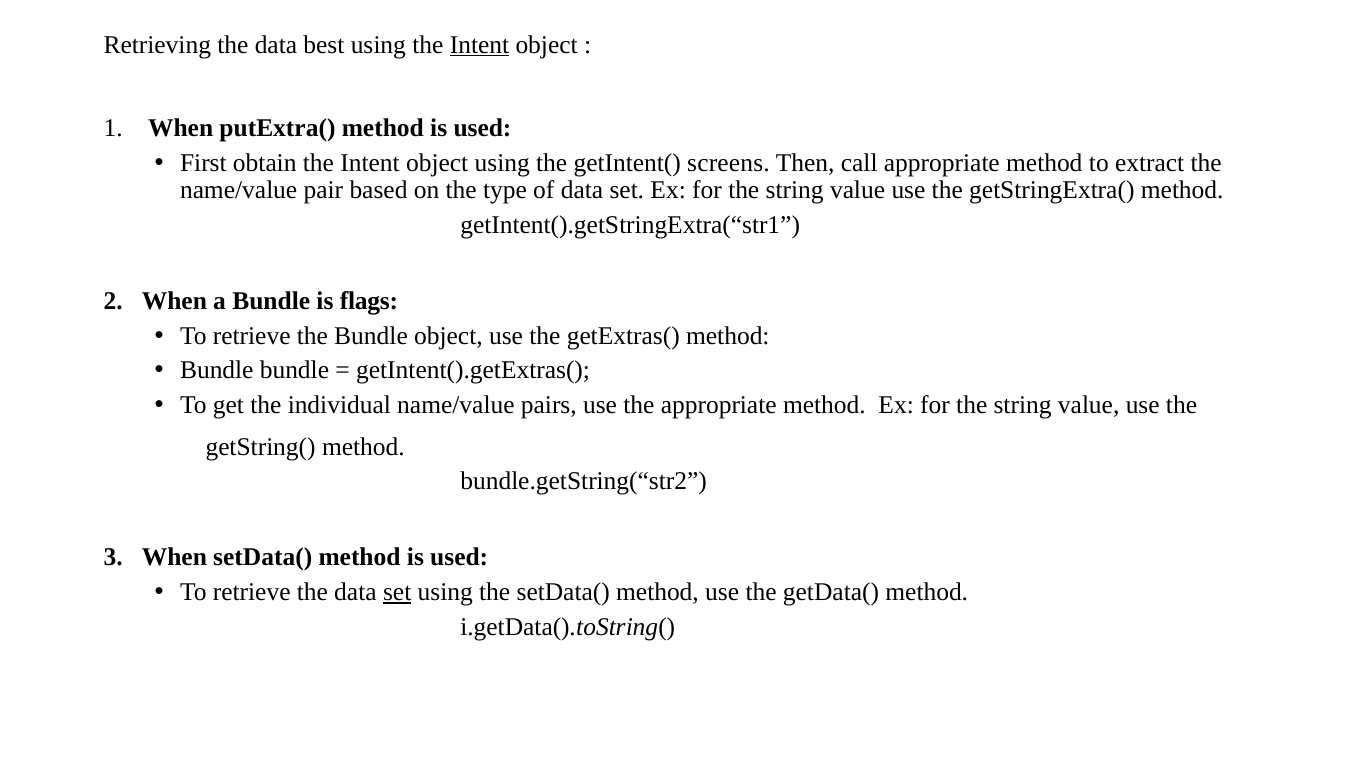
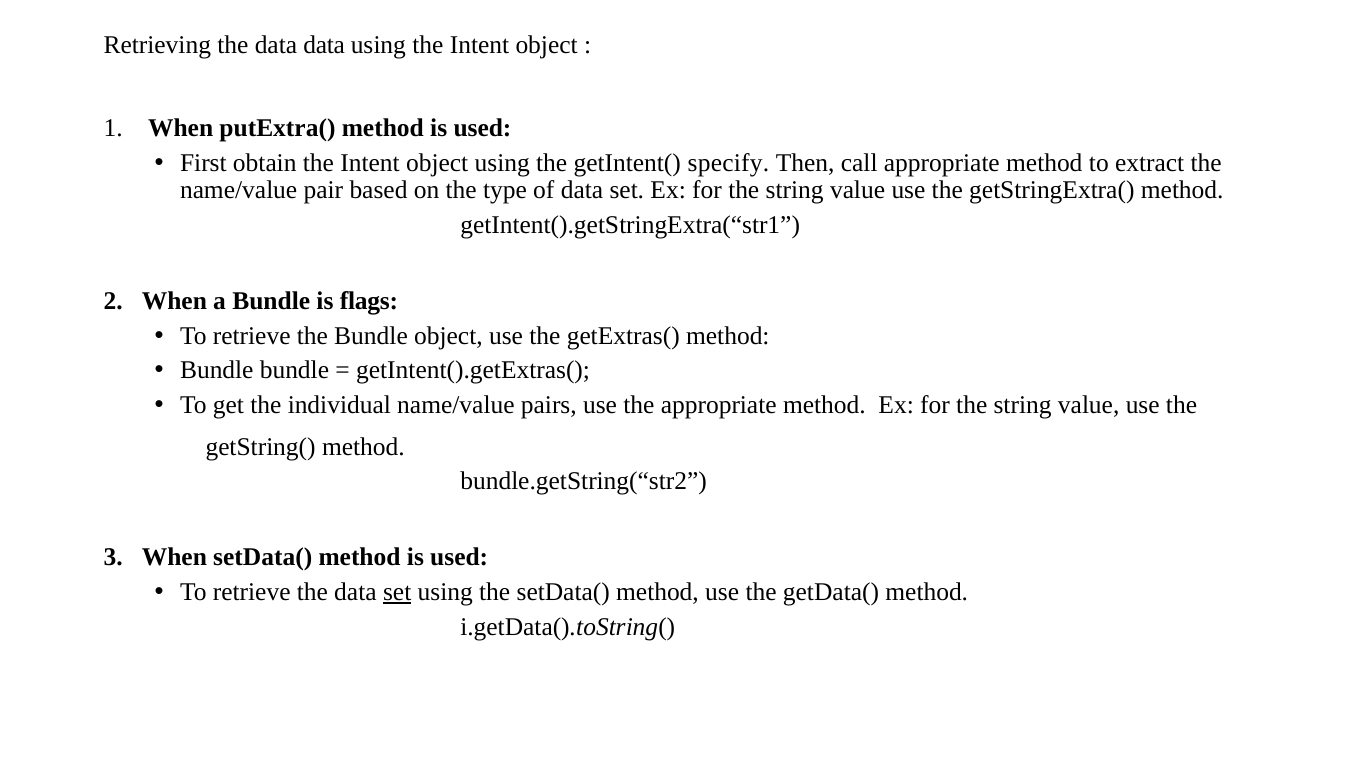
data best: best -> data (324, 45)
Intent underline: present -> none (480, 45)
screens: screens -> specify (728, 162)
